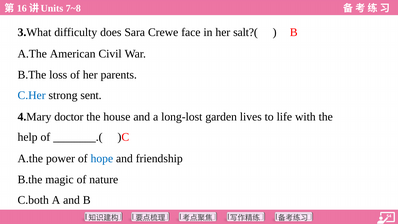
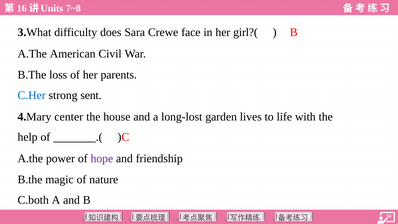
salt?(: salt?( -> girl?( (245, 32)
doctor: doctor -> center (69, 117)
hope colour: blue -> purple (102, 158)
